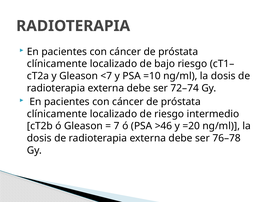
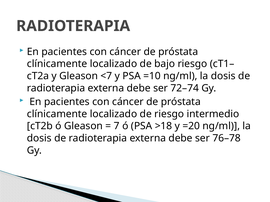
>46: >46 -> >18 (163, 126)
